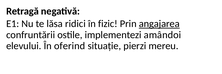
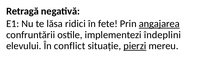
fizic: fizic -> fete (108, 24)
amândoi: amândoi -> îndeplini (162, 35)
oferind: oferind -> conflict (70, 46)
pierzi underline: none -> present (135, 46)
